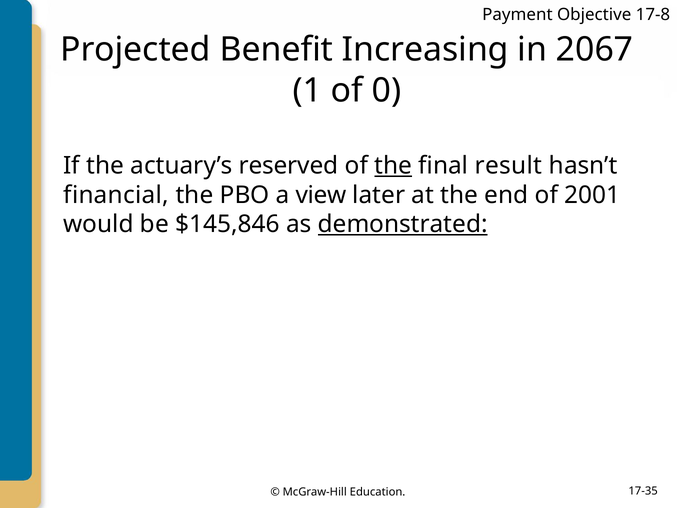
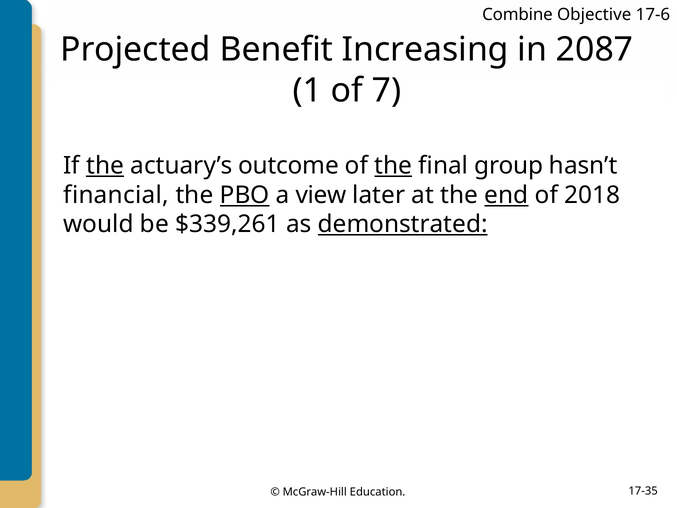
Payment: Payment -> Combine (517, 14)
17-8: 17-8 -> 17-6 (653, 14)
2067: 2067 -> 2087 (595, 50)
0: 0 -> 7 (387, 90)
the underline: none -> present (105, 166)
reserved: reserved -> outcome (289, 166)
result: result -> group (509, 166)
PBO underline: none -> present (245, 195)
end underline: none -> present (506, 195)
2001: 2001 -> 2018 (592, 195)
$145,846: $145,846 -> $339,261 (227, 224)
